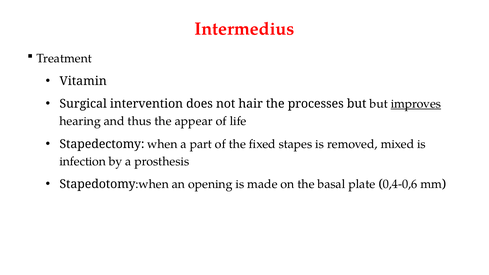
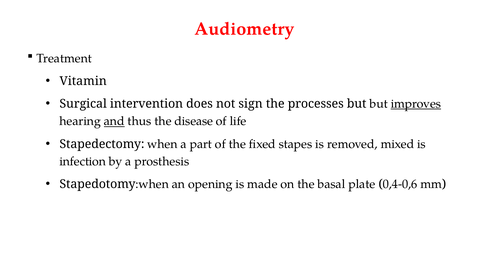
Intermedius: Intermedius -> Audiometry (244, 29)
hair: hair -> sign (251, 104)
and underline: none -> present (114, 121)
appear: appear -> disease (194, 121)
